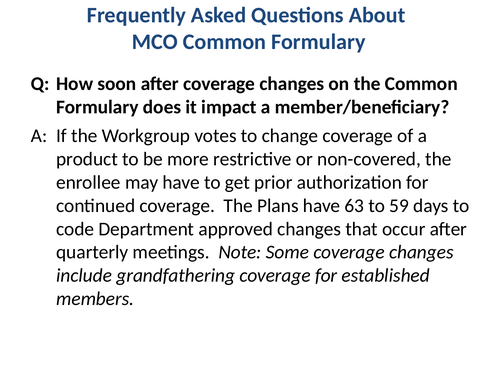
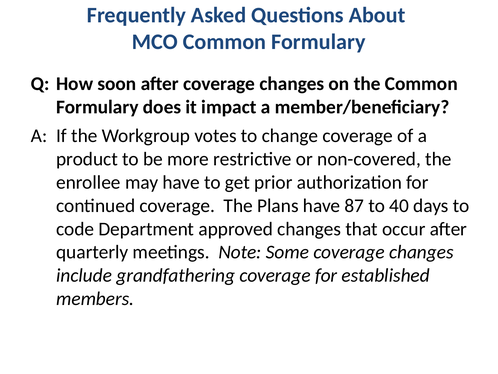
63: 63 -> 87 (354, 205)
59: 59 -> 40 (399, 205)
